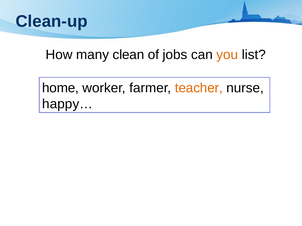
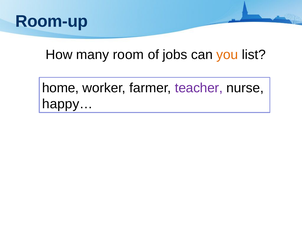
Clean-up: Clean-up -> Room-up (52, 21)
clean: clean -> room (128, 55)
teacher colour: orange -> purple (199, 88)
